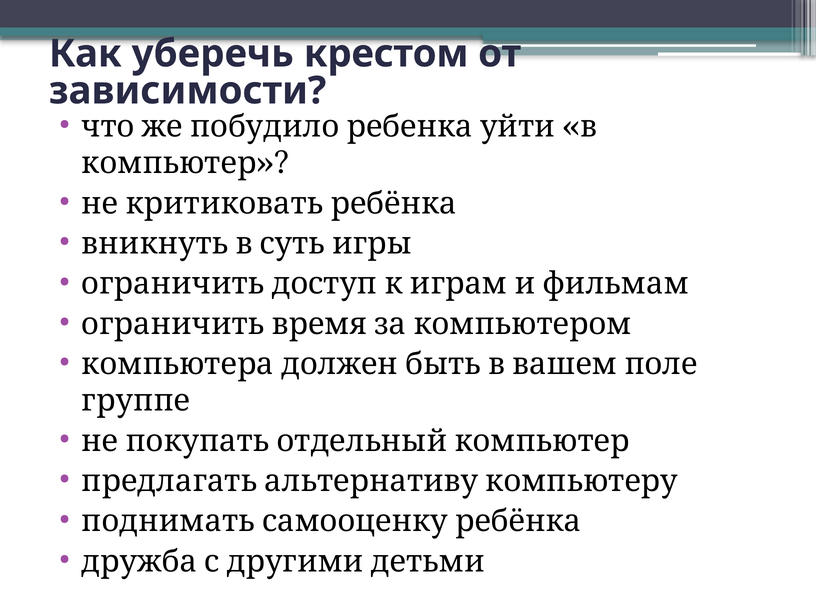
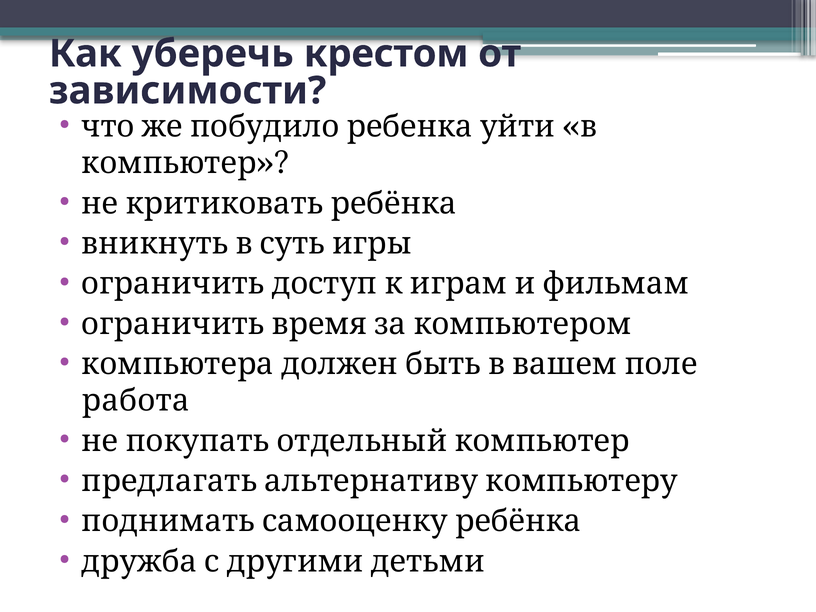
группе: группе -> работа (136, 401)
